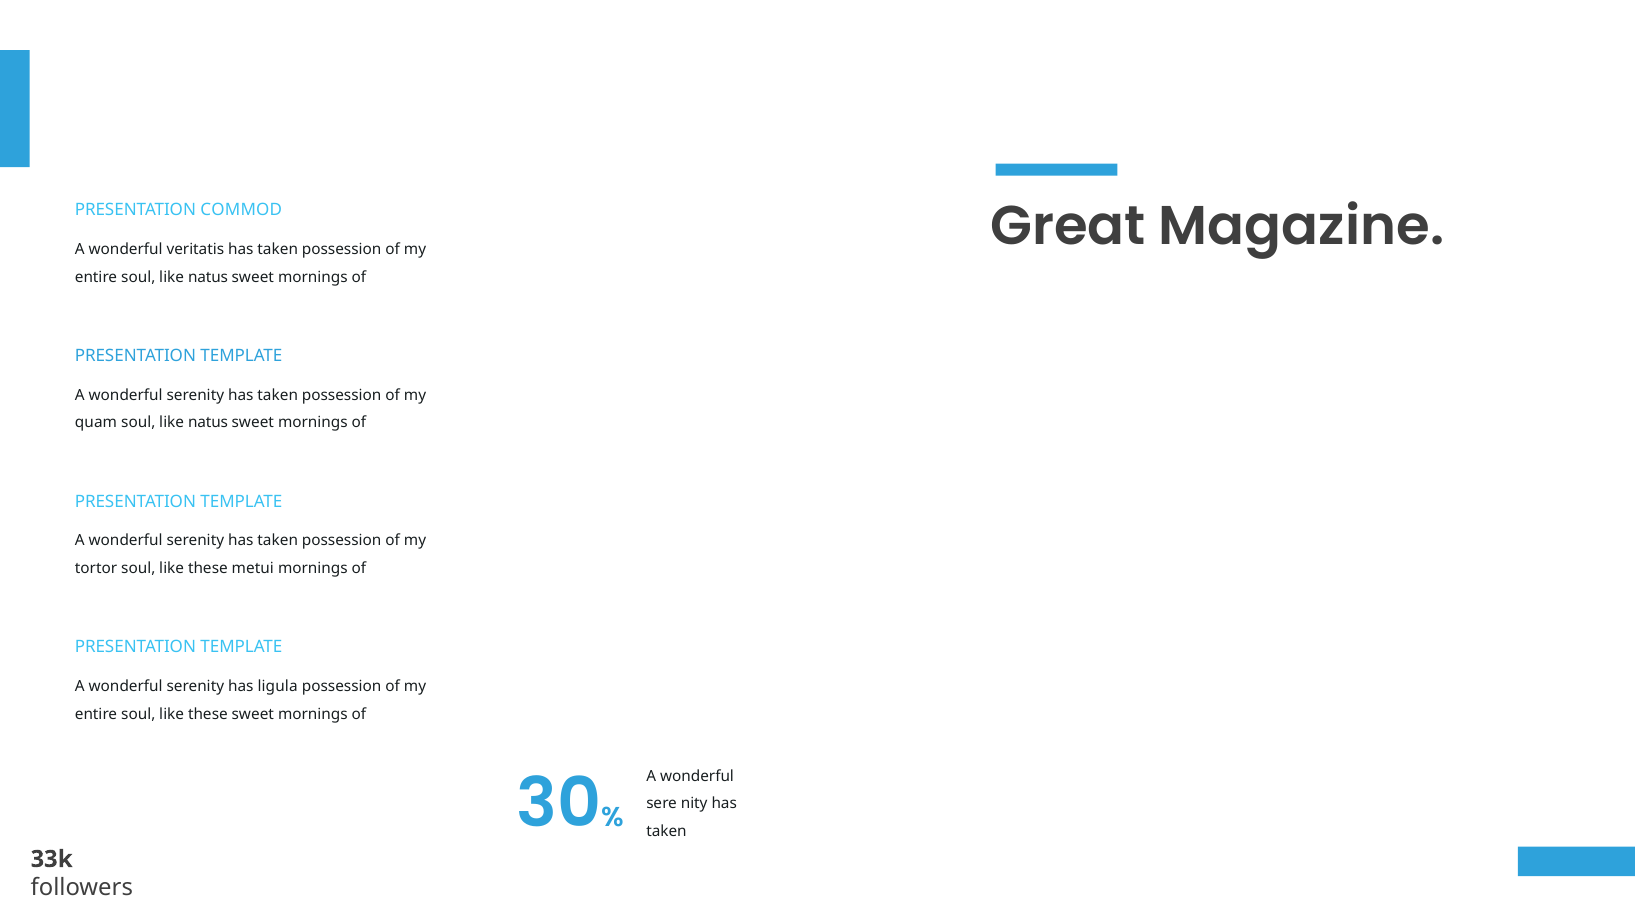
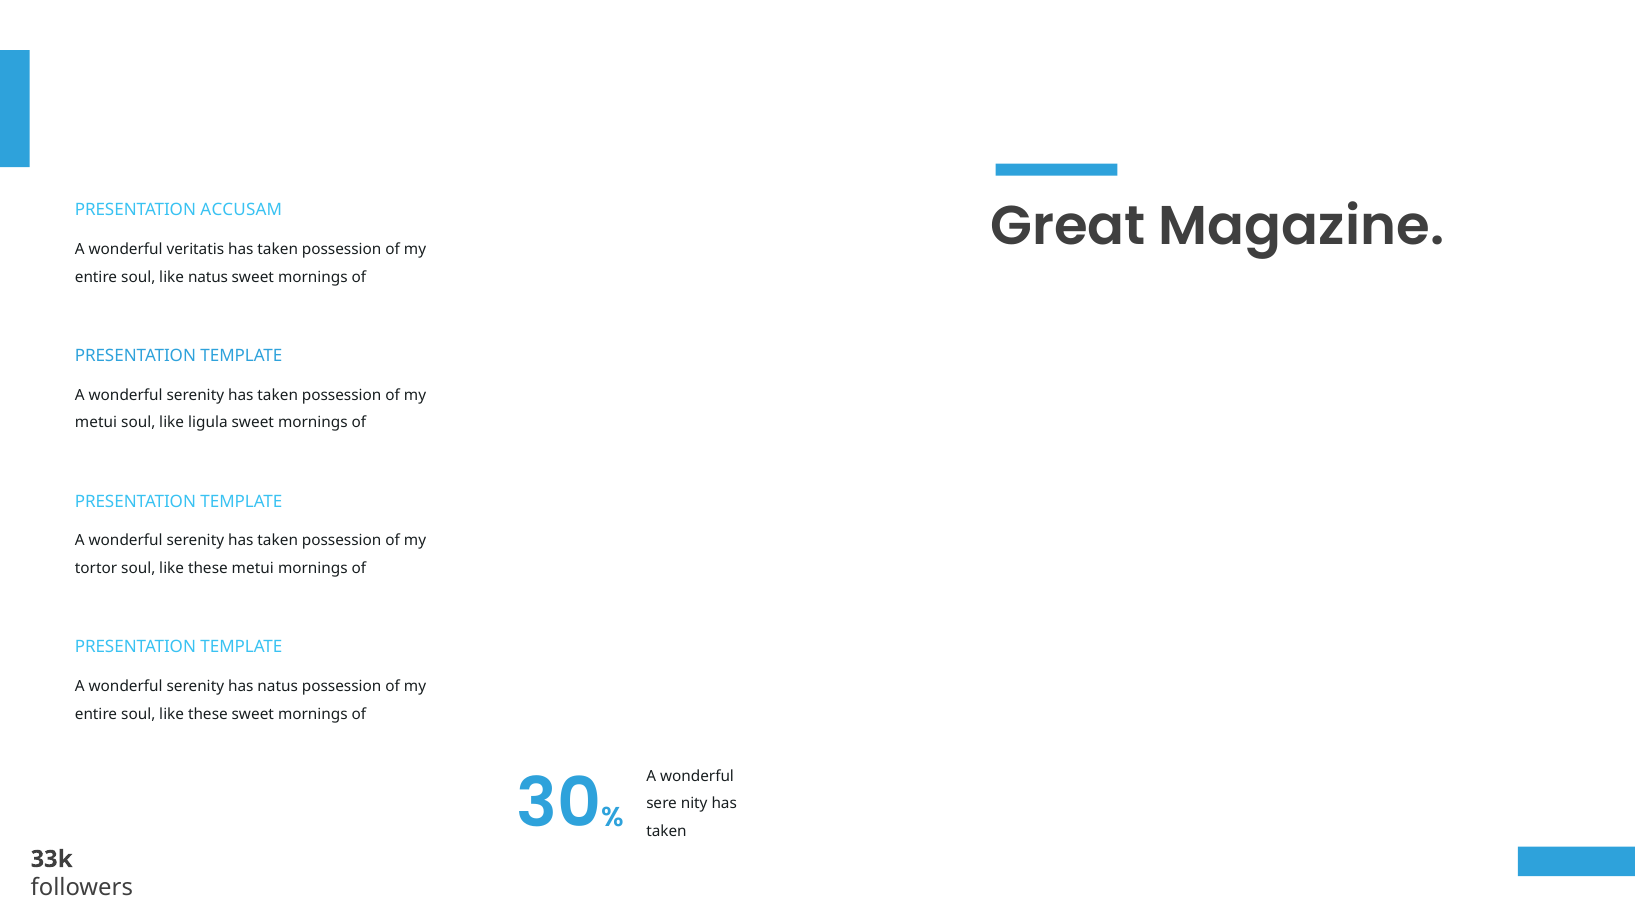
COMMOD: COMMOD -> ACCUSAM (241, 210)
quam: quam -> metui (96, 423)
natus: natus -> ligula (208, 423)
has ligula: ligula -> natus (278, 686)
